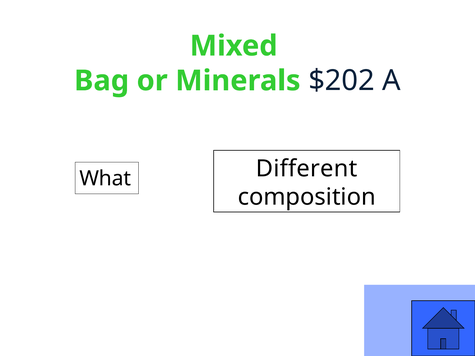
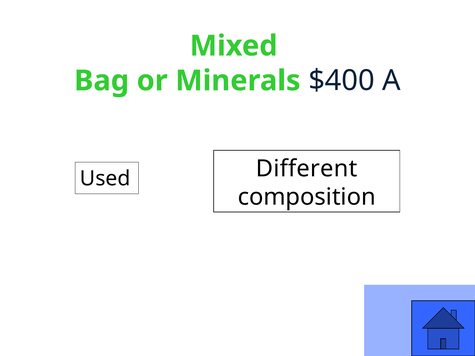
$202: $202 -> $400 (342, 81)
What: What -> Used (105, 179)
